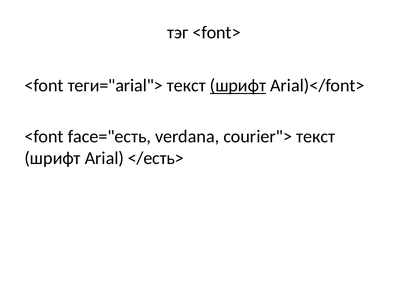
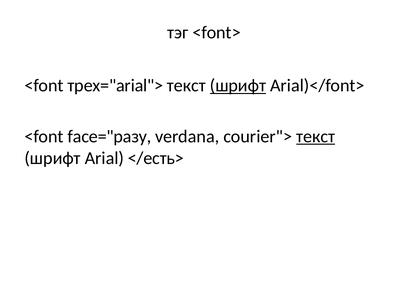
теги="arial">: теги="arial"> -> трех="arial"> (115, 86)
face="есть: face="есть -> face="разу (110, 136)
текст underline: none -> present (316, 136)
